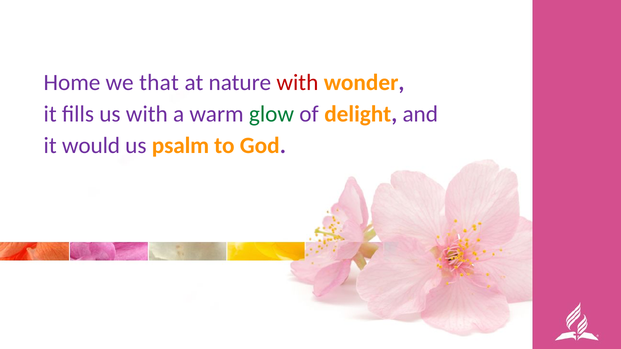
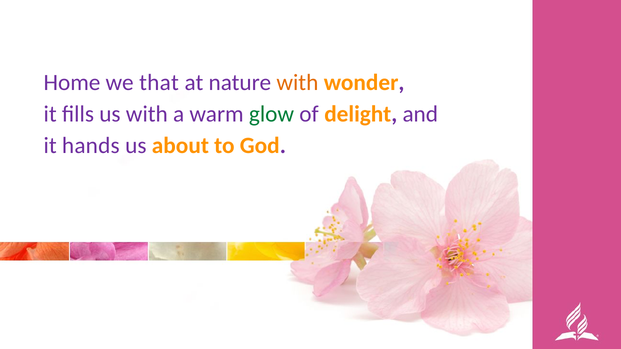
with colour: red -> orange (297, 82)
would: would -> hands (91, 146)
psalm: psalm -> about (180, 146)
